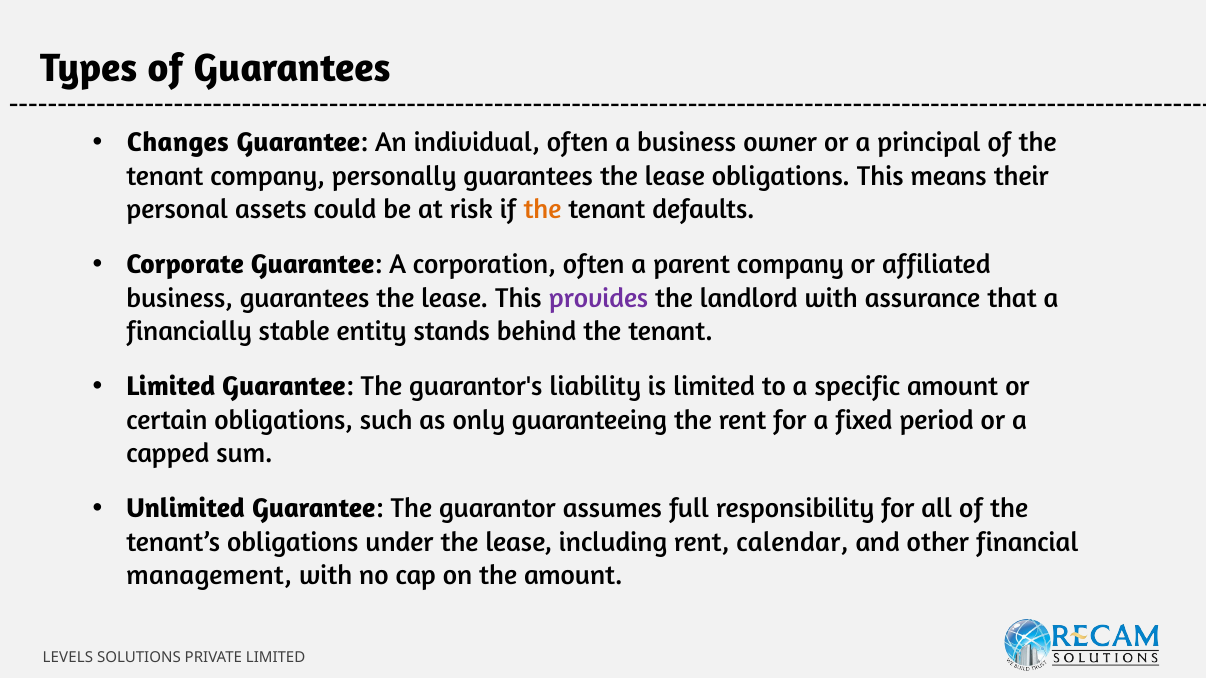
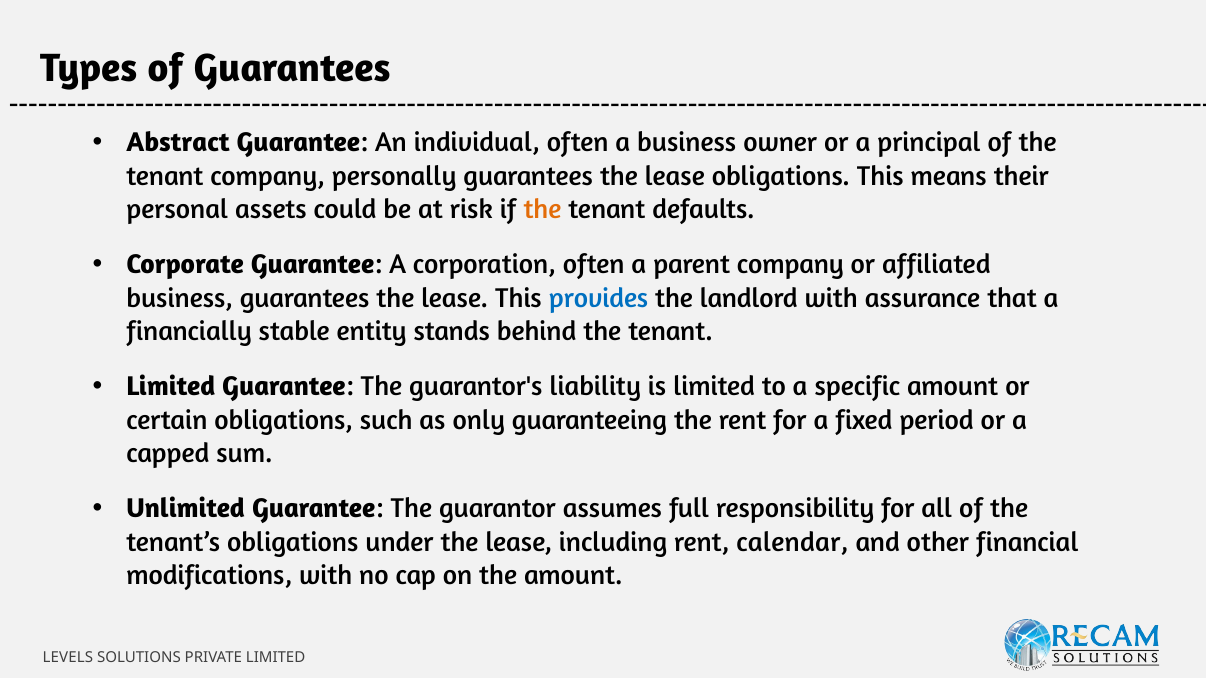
Changes: Changes -> Abstract (178, 143)
provides colour: purple -> blue (599, 298)
management: management -> modifications (209, 575)
